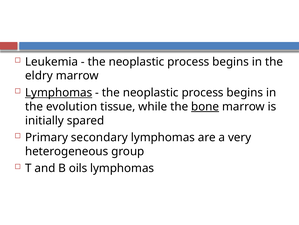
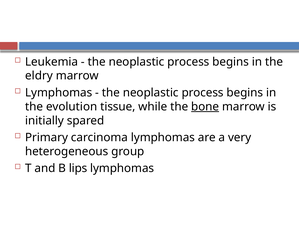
Lymphomas underline: present -> none (59, 92)
secondary: secondary -> carcinoma (99, 137)
oils: oils -> lips (78, 168)
